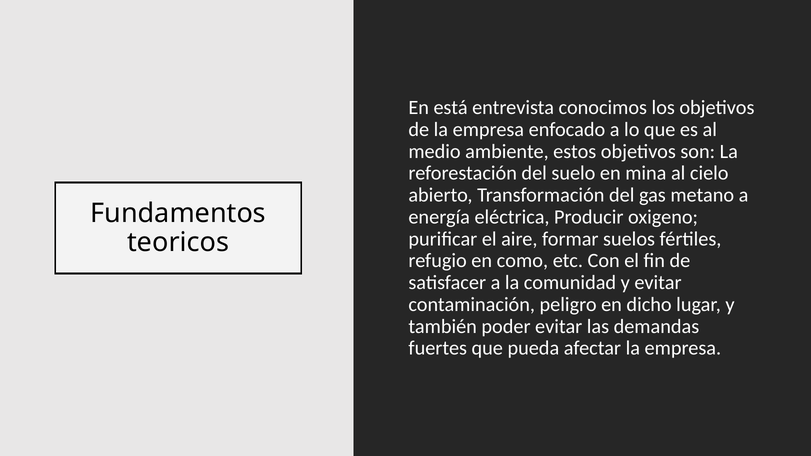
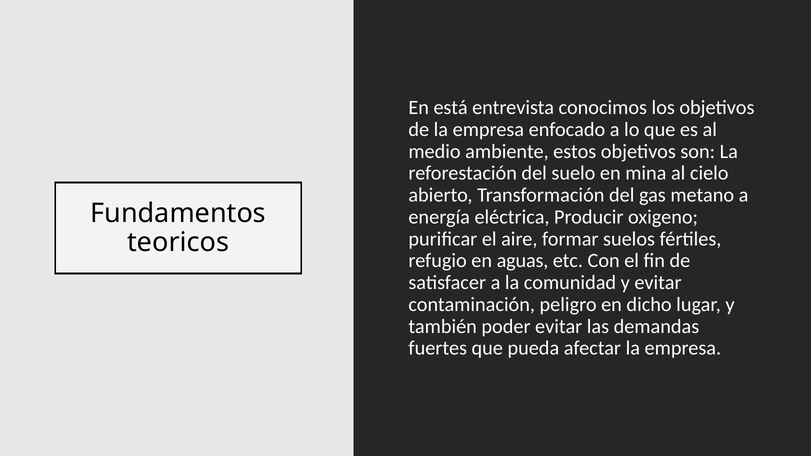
como: como -> aguas (523, 261)
